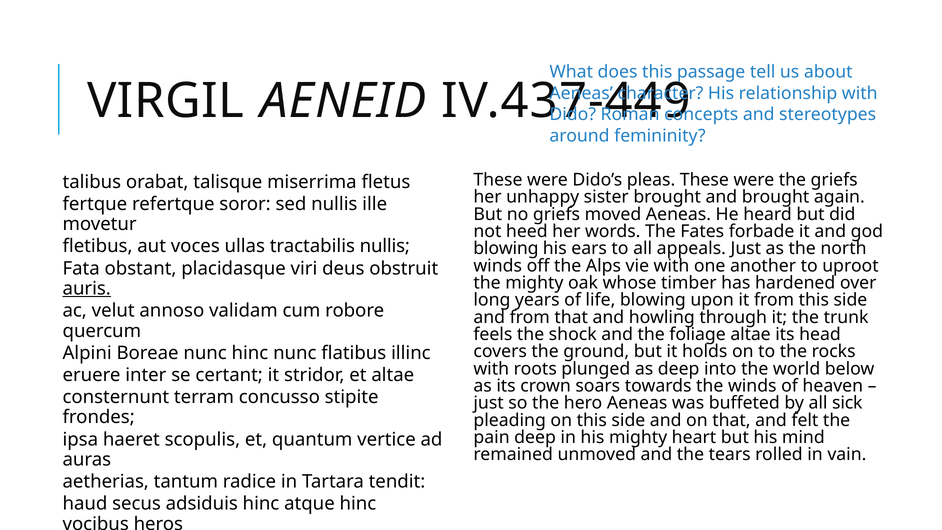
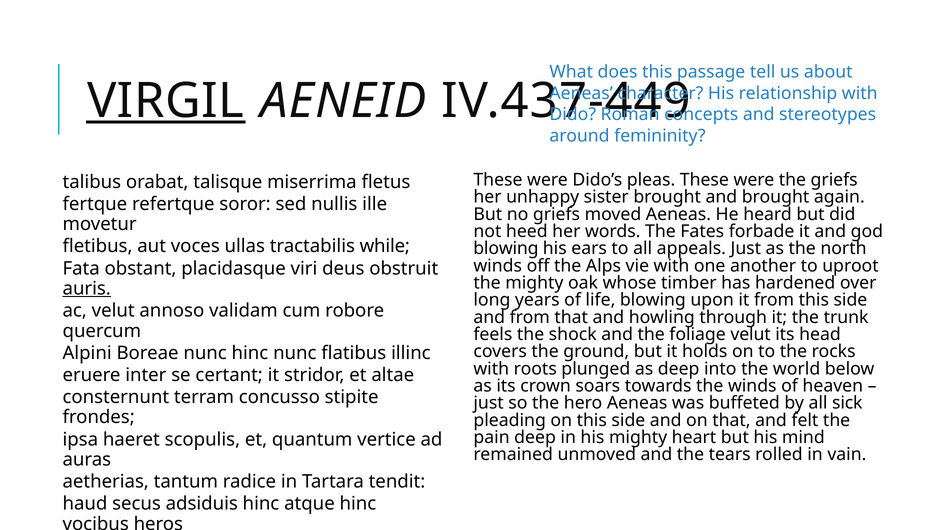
VIRGIL underline: none -> present (166, 101)
tractabilis nullis: nullis -> while (385, 246)
foliage altae: altae -> velut (751, 334)
